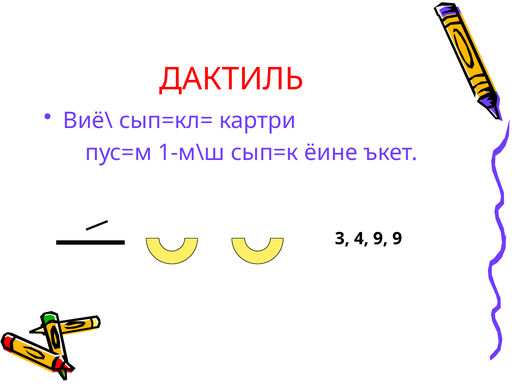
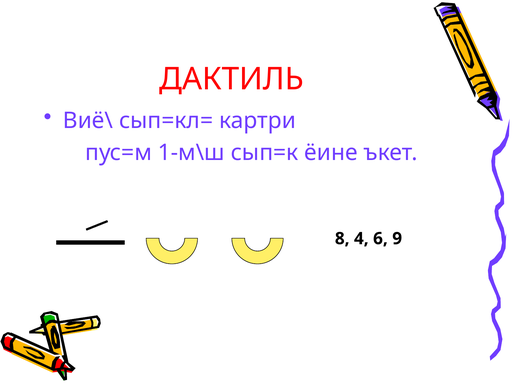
3: 3 -> 8 (342, 239)
4 9: 9 -> 6 (380, 239)
